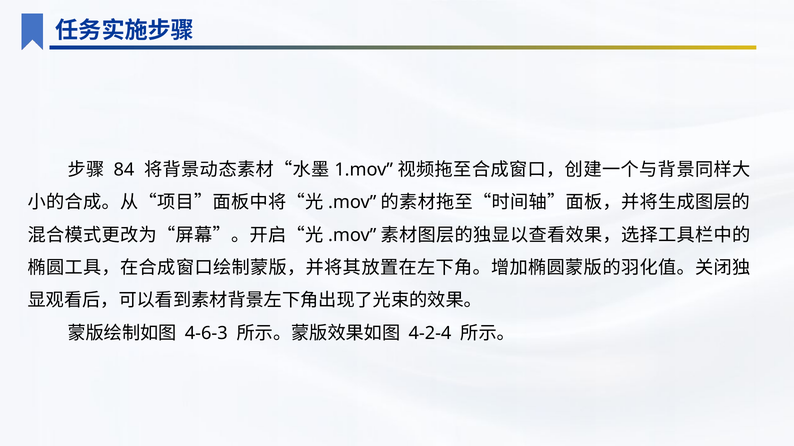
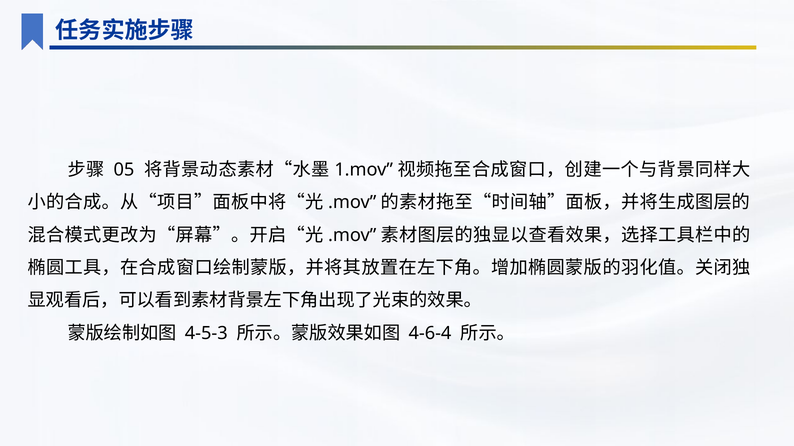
84: 84 -> 05 (124, 170)
4-6-3: 4-6-3 -> 4-5-3 (206, 334)
4-2-4: 4-2-4 -> 4-6-4 (430, 334)
